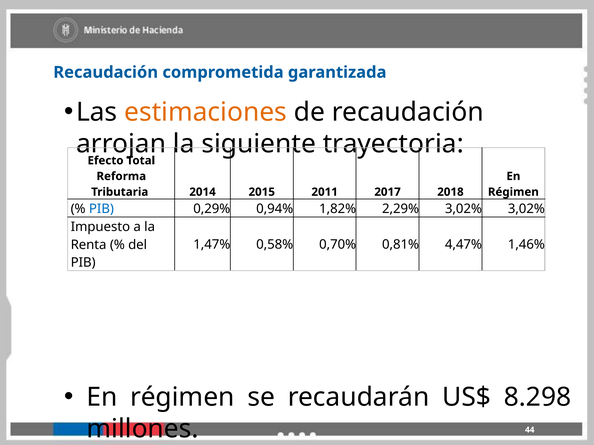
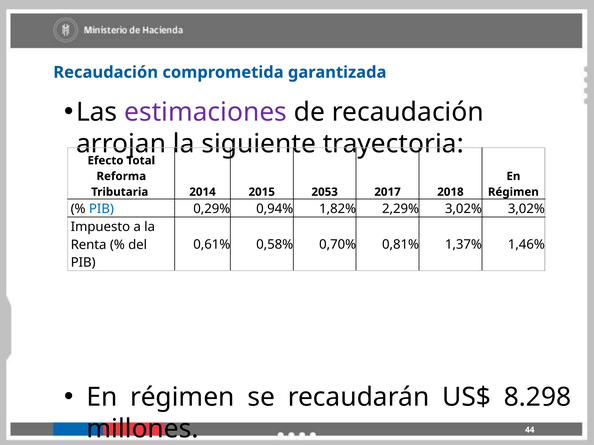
estimaciones colour: orange -> purple (206, 112)
2011: 2011 -> 2053 (325, 192)
1,47%: 1,47% -> 0,61% (212, 245)
4,47%: 4,47% -> 1,37% (463, 245)
